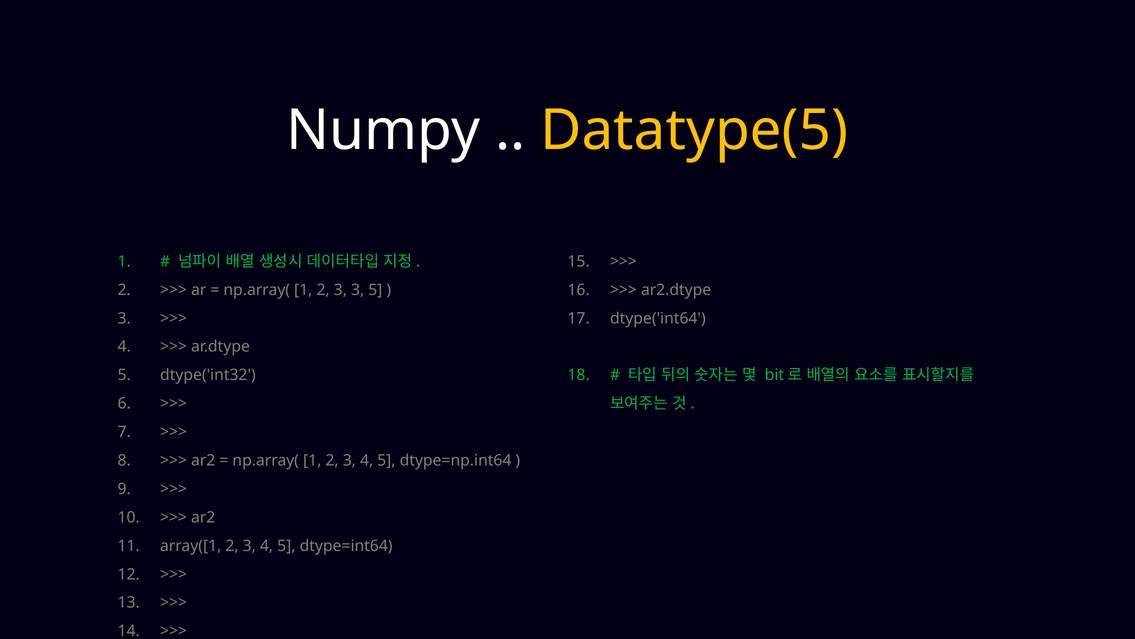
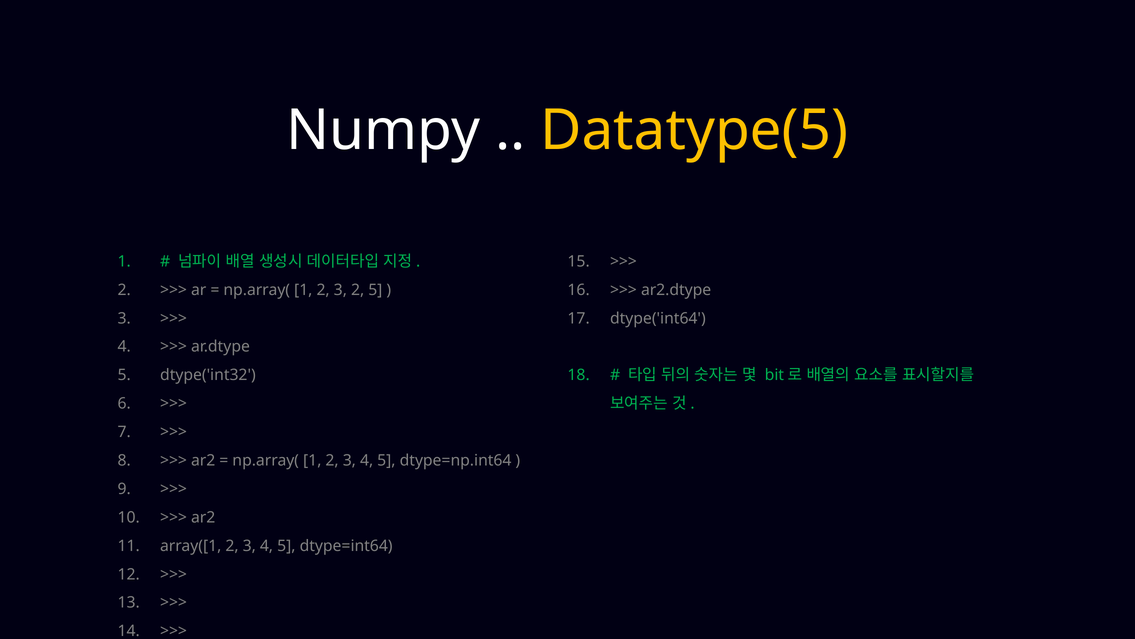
3 3: 3 -> 2 (358, 290)
